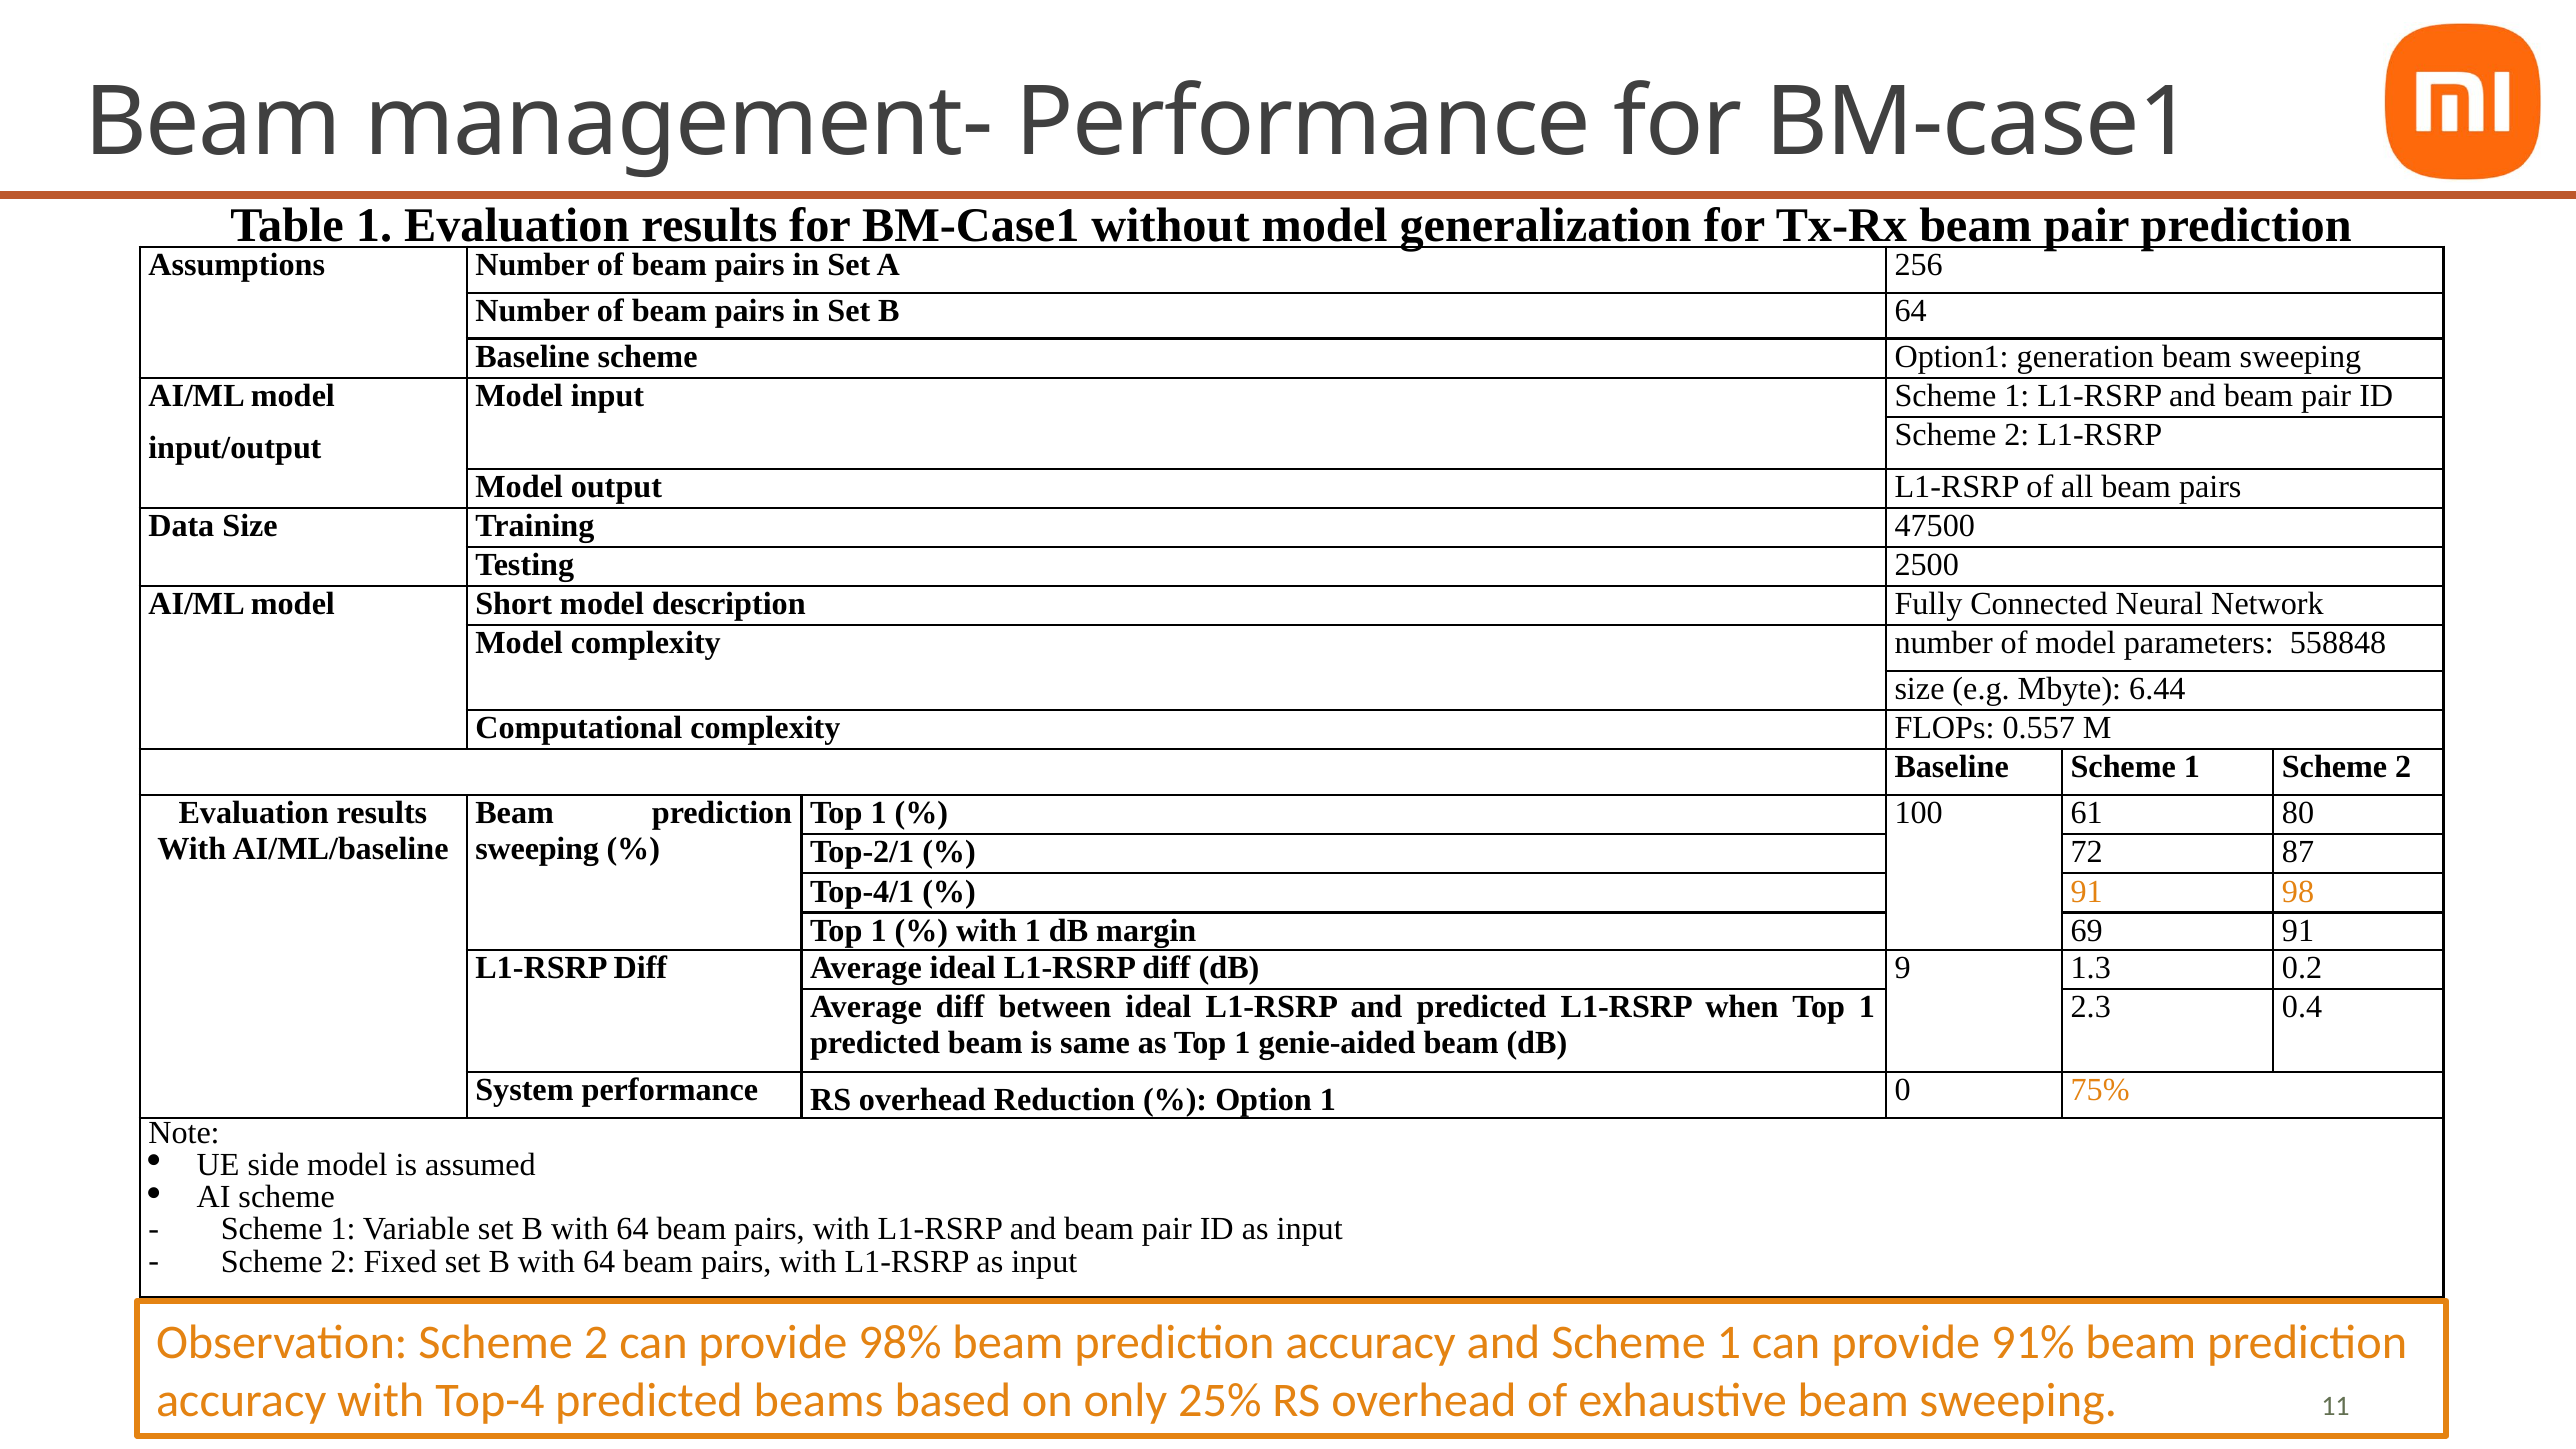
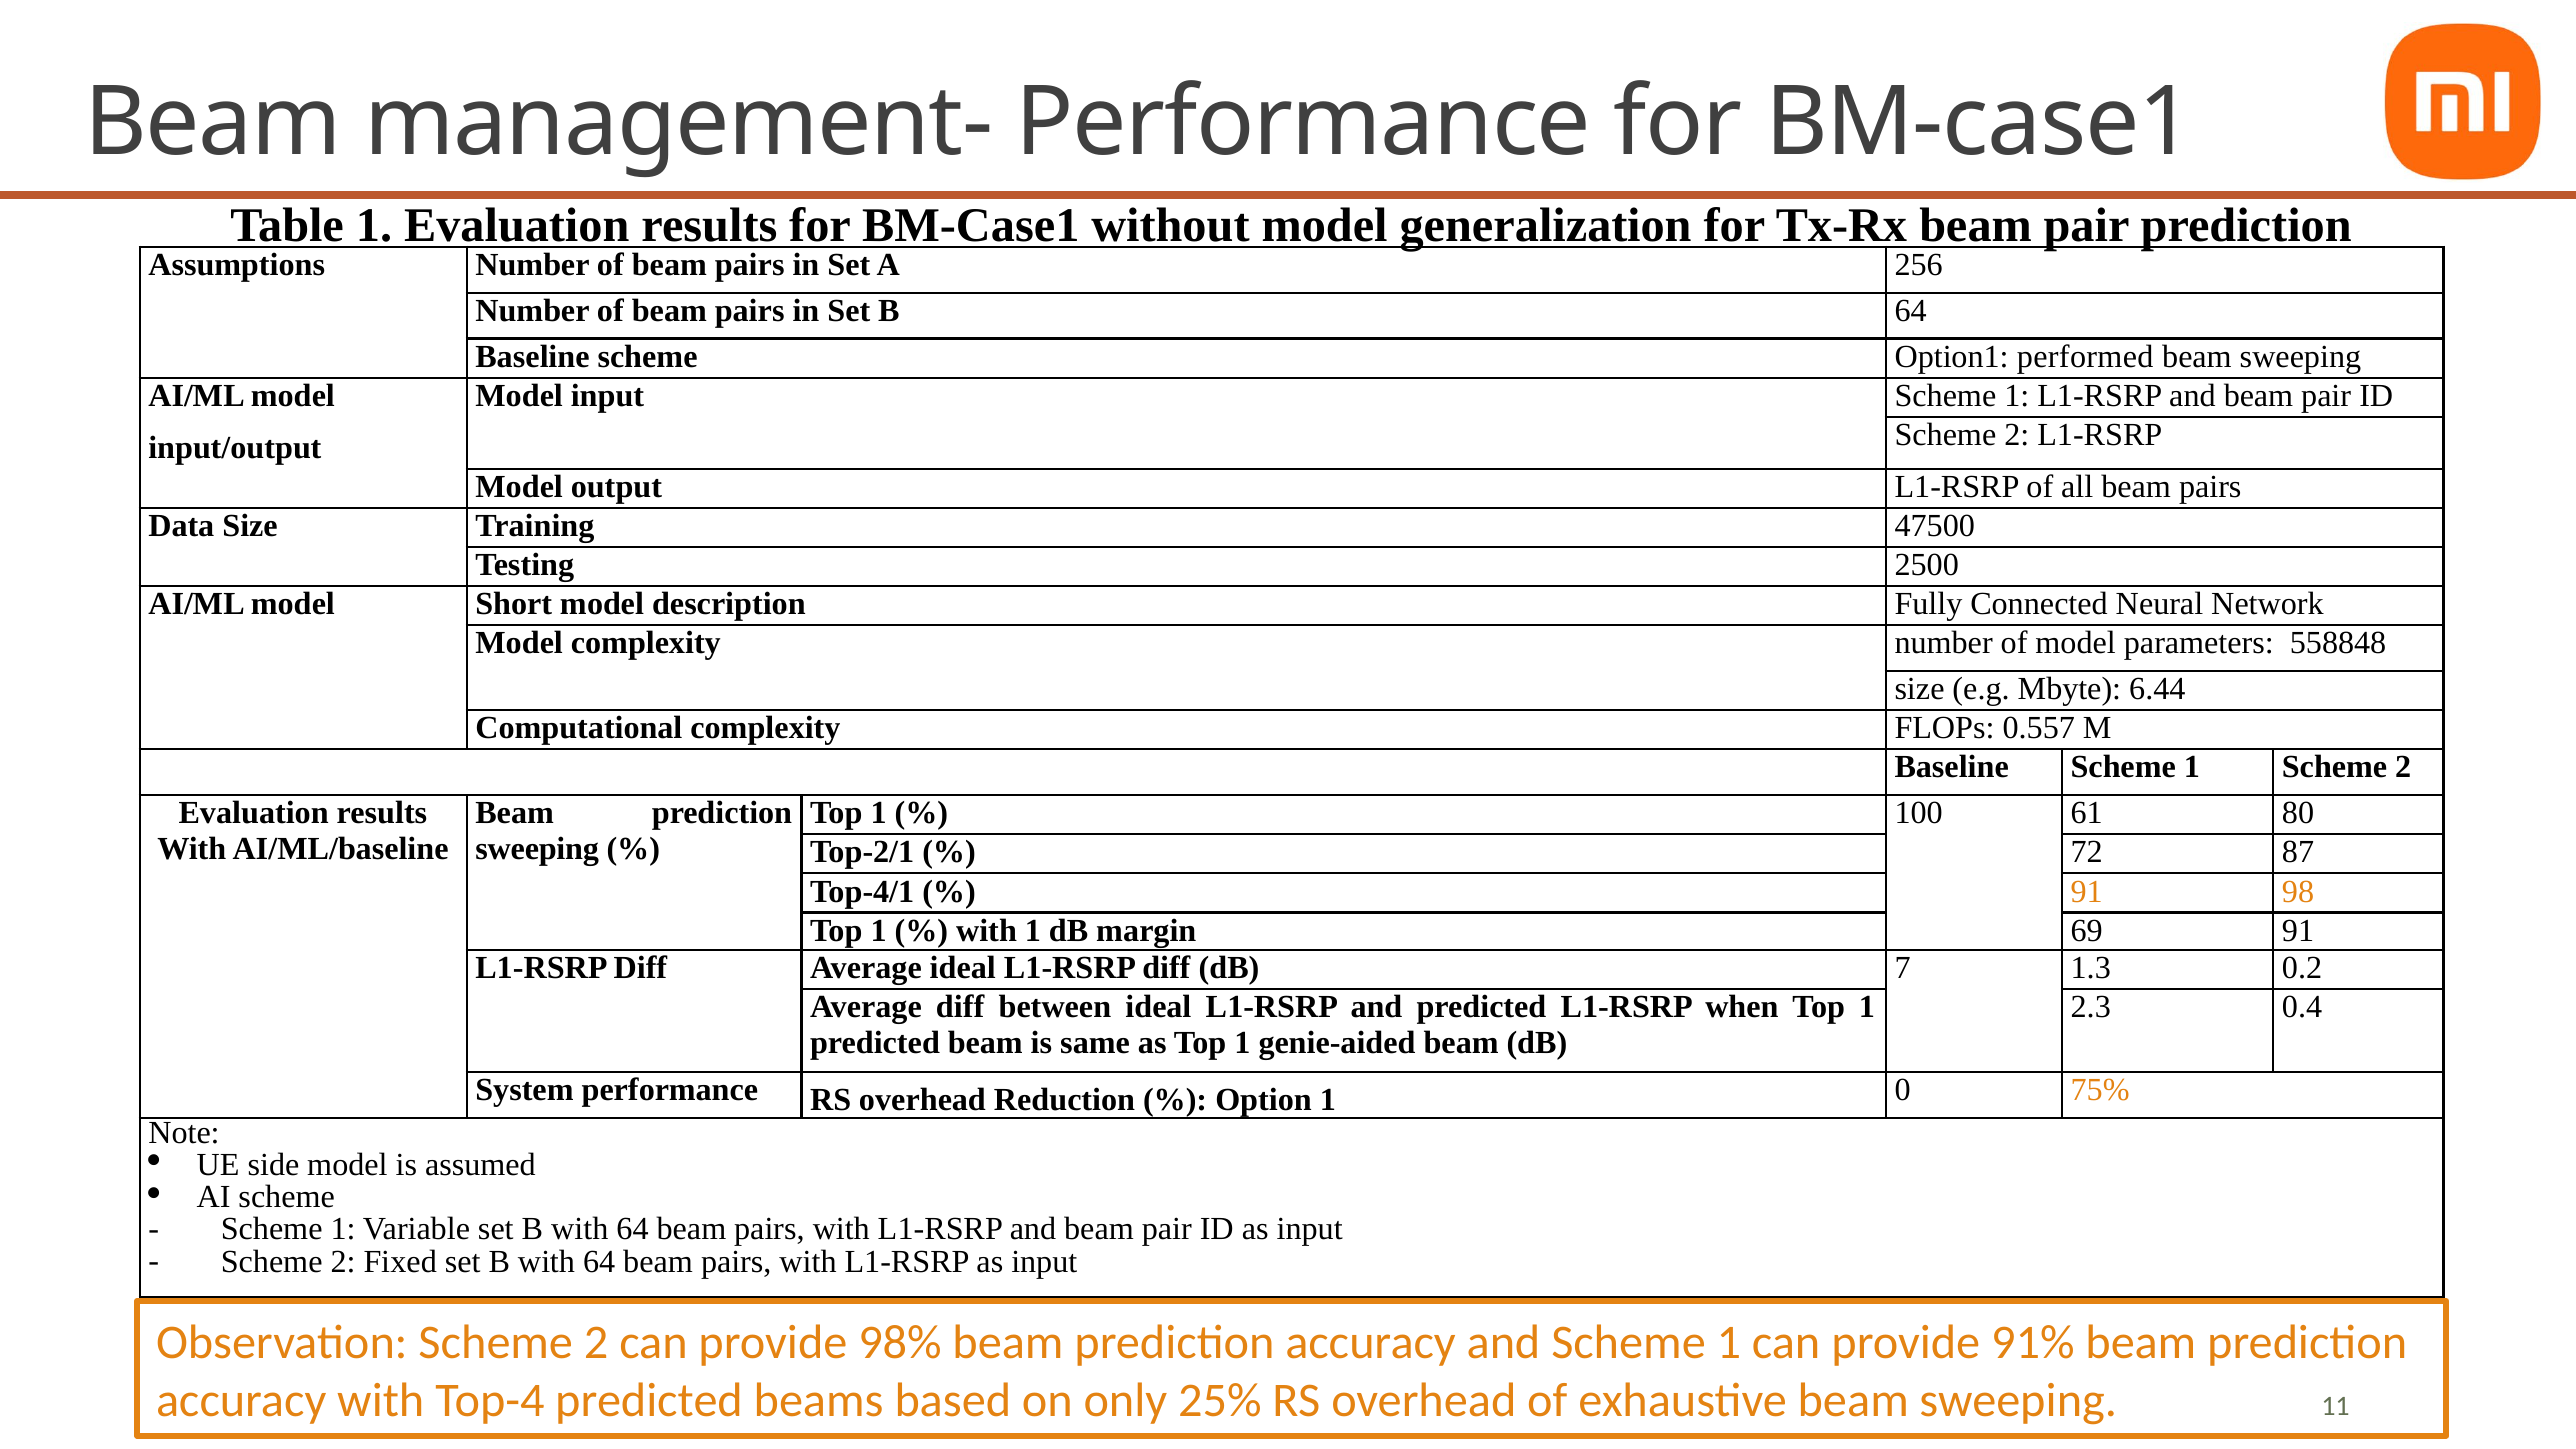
generation: generation -> performed (2085, 357)
9: 9 -> 7 (1903, 968)
